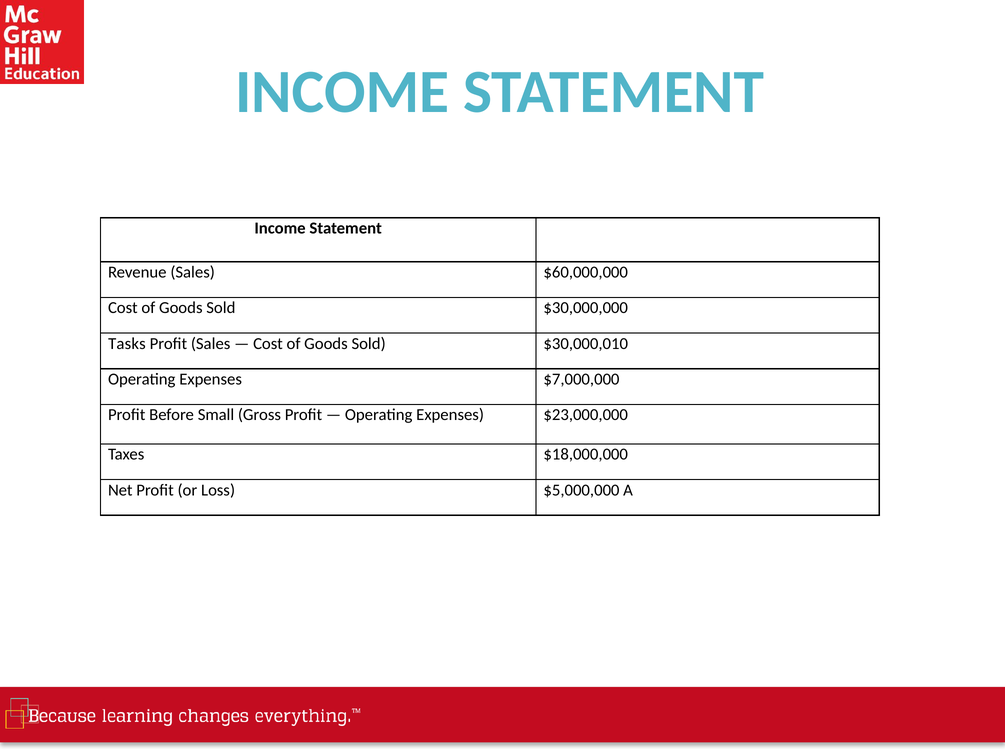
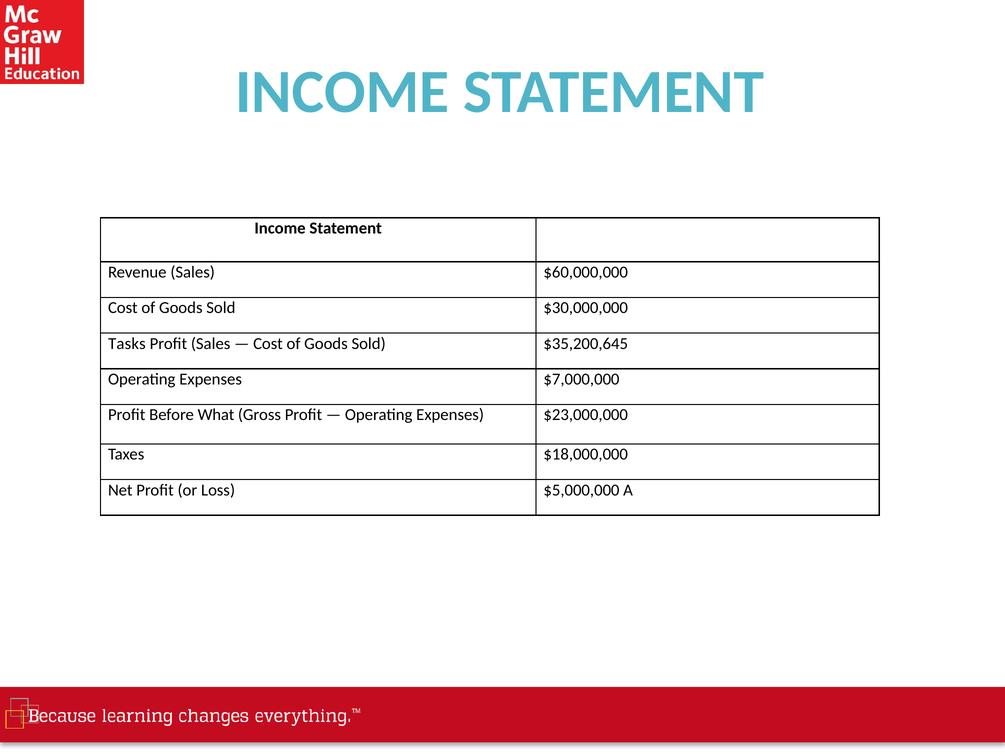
$30,000,010: $30,000,010 -> $35,200,645 (586, 343)
Small: Small -> What (216, 415)
